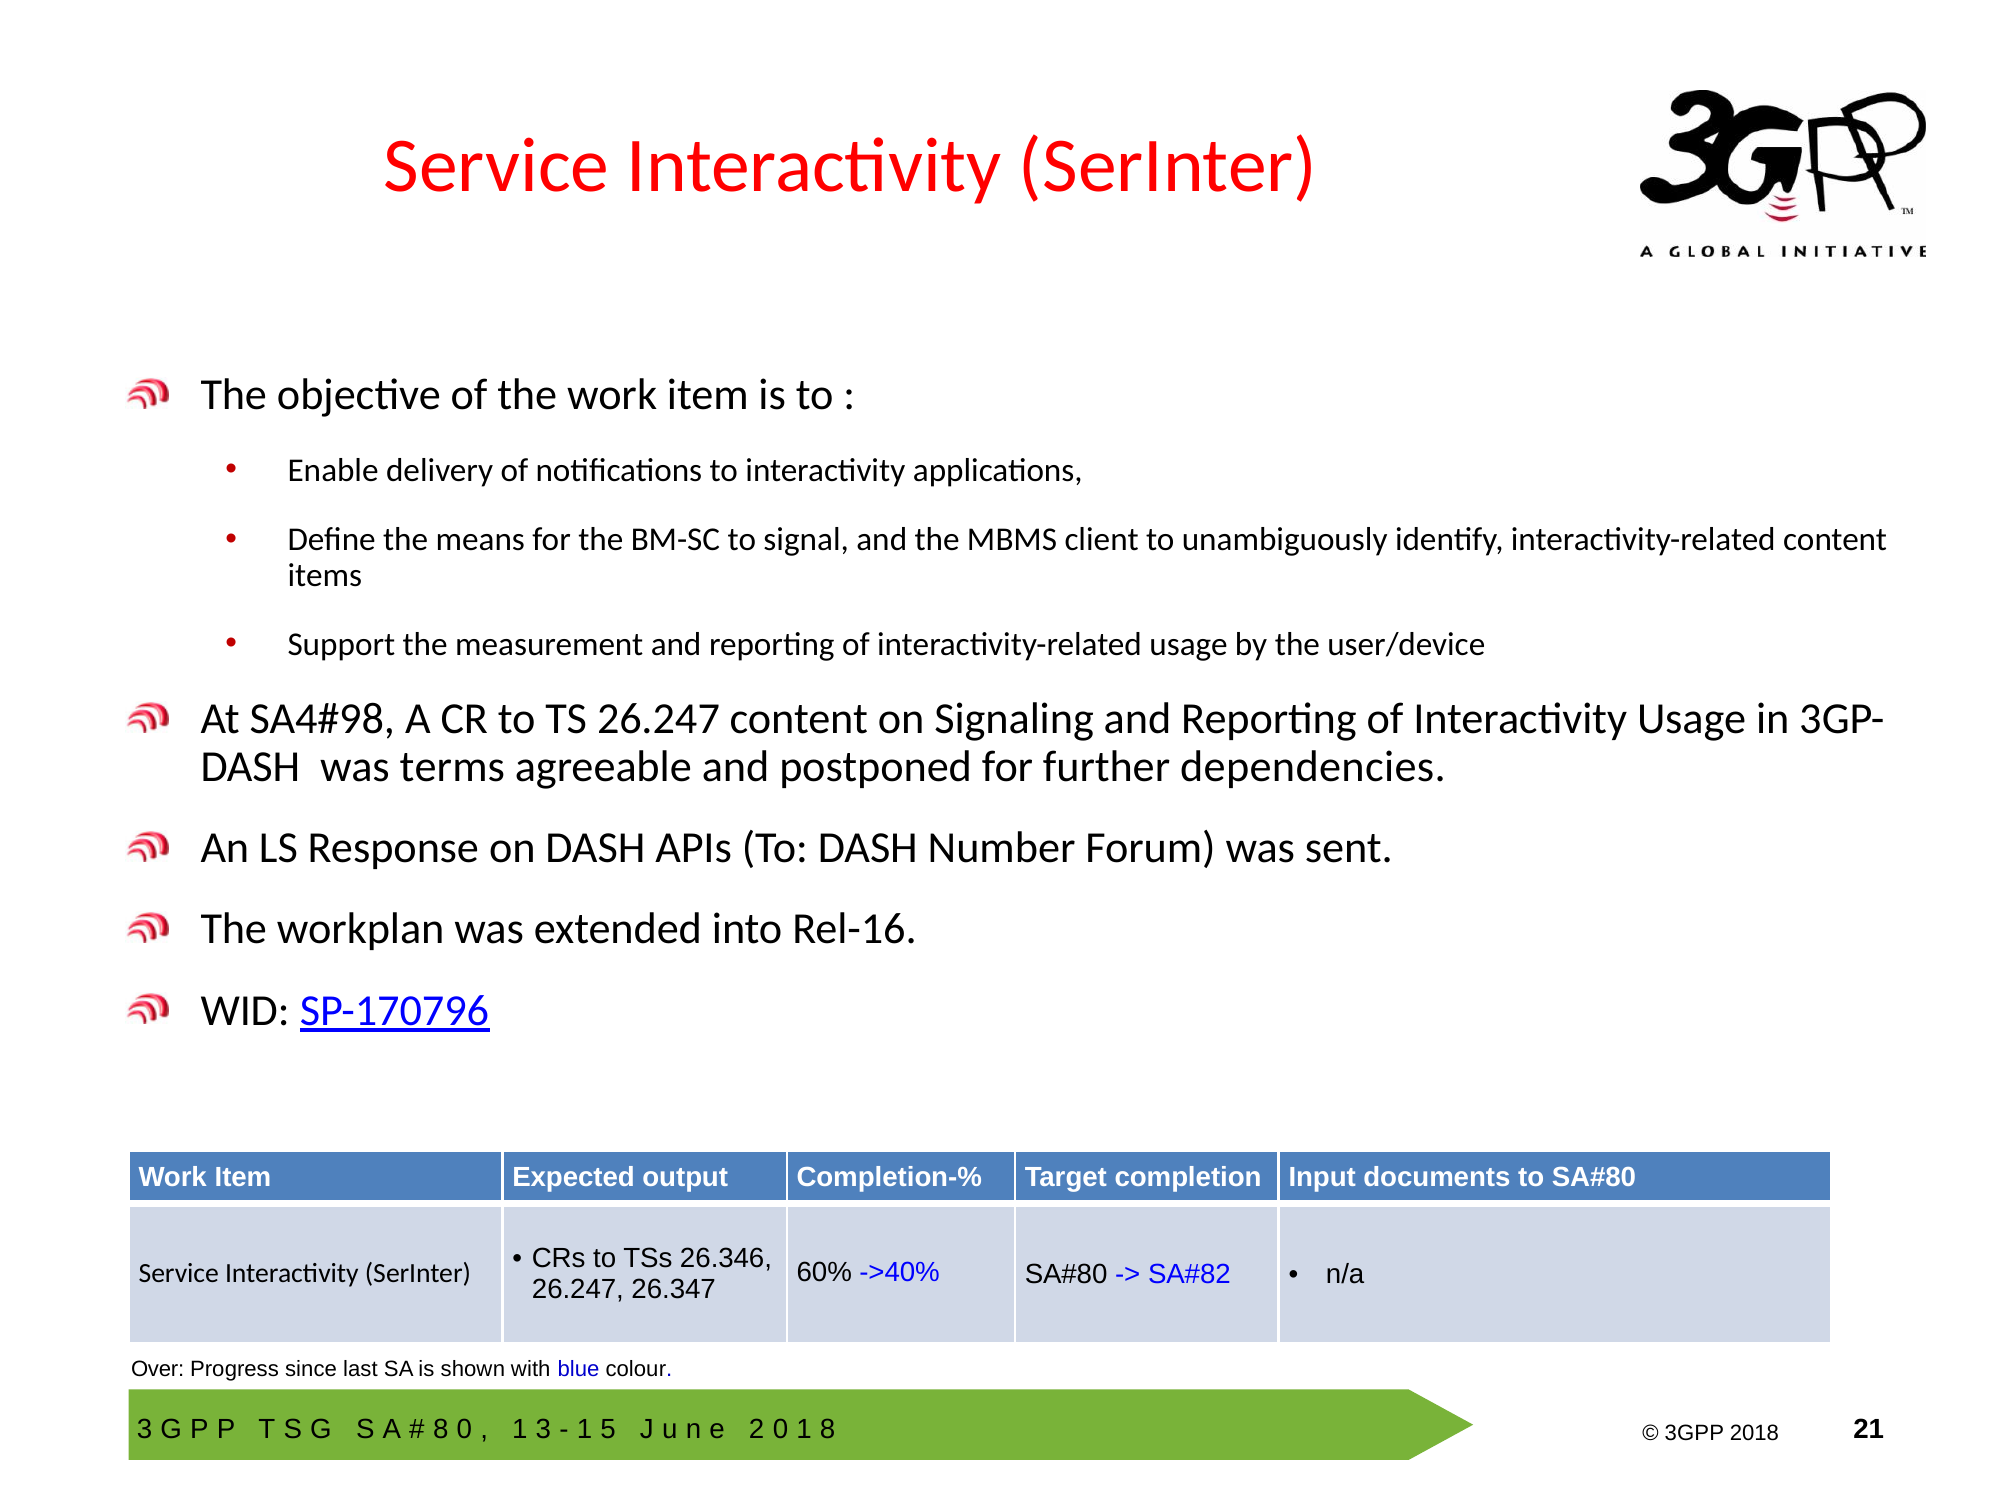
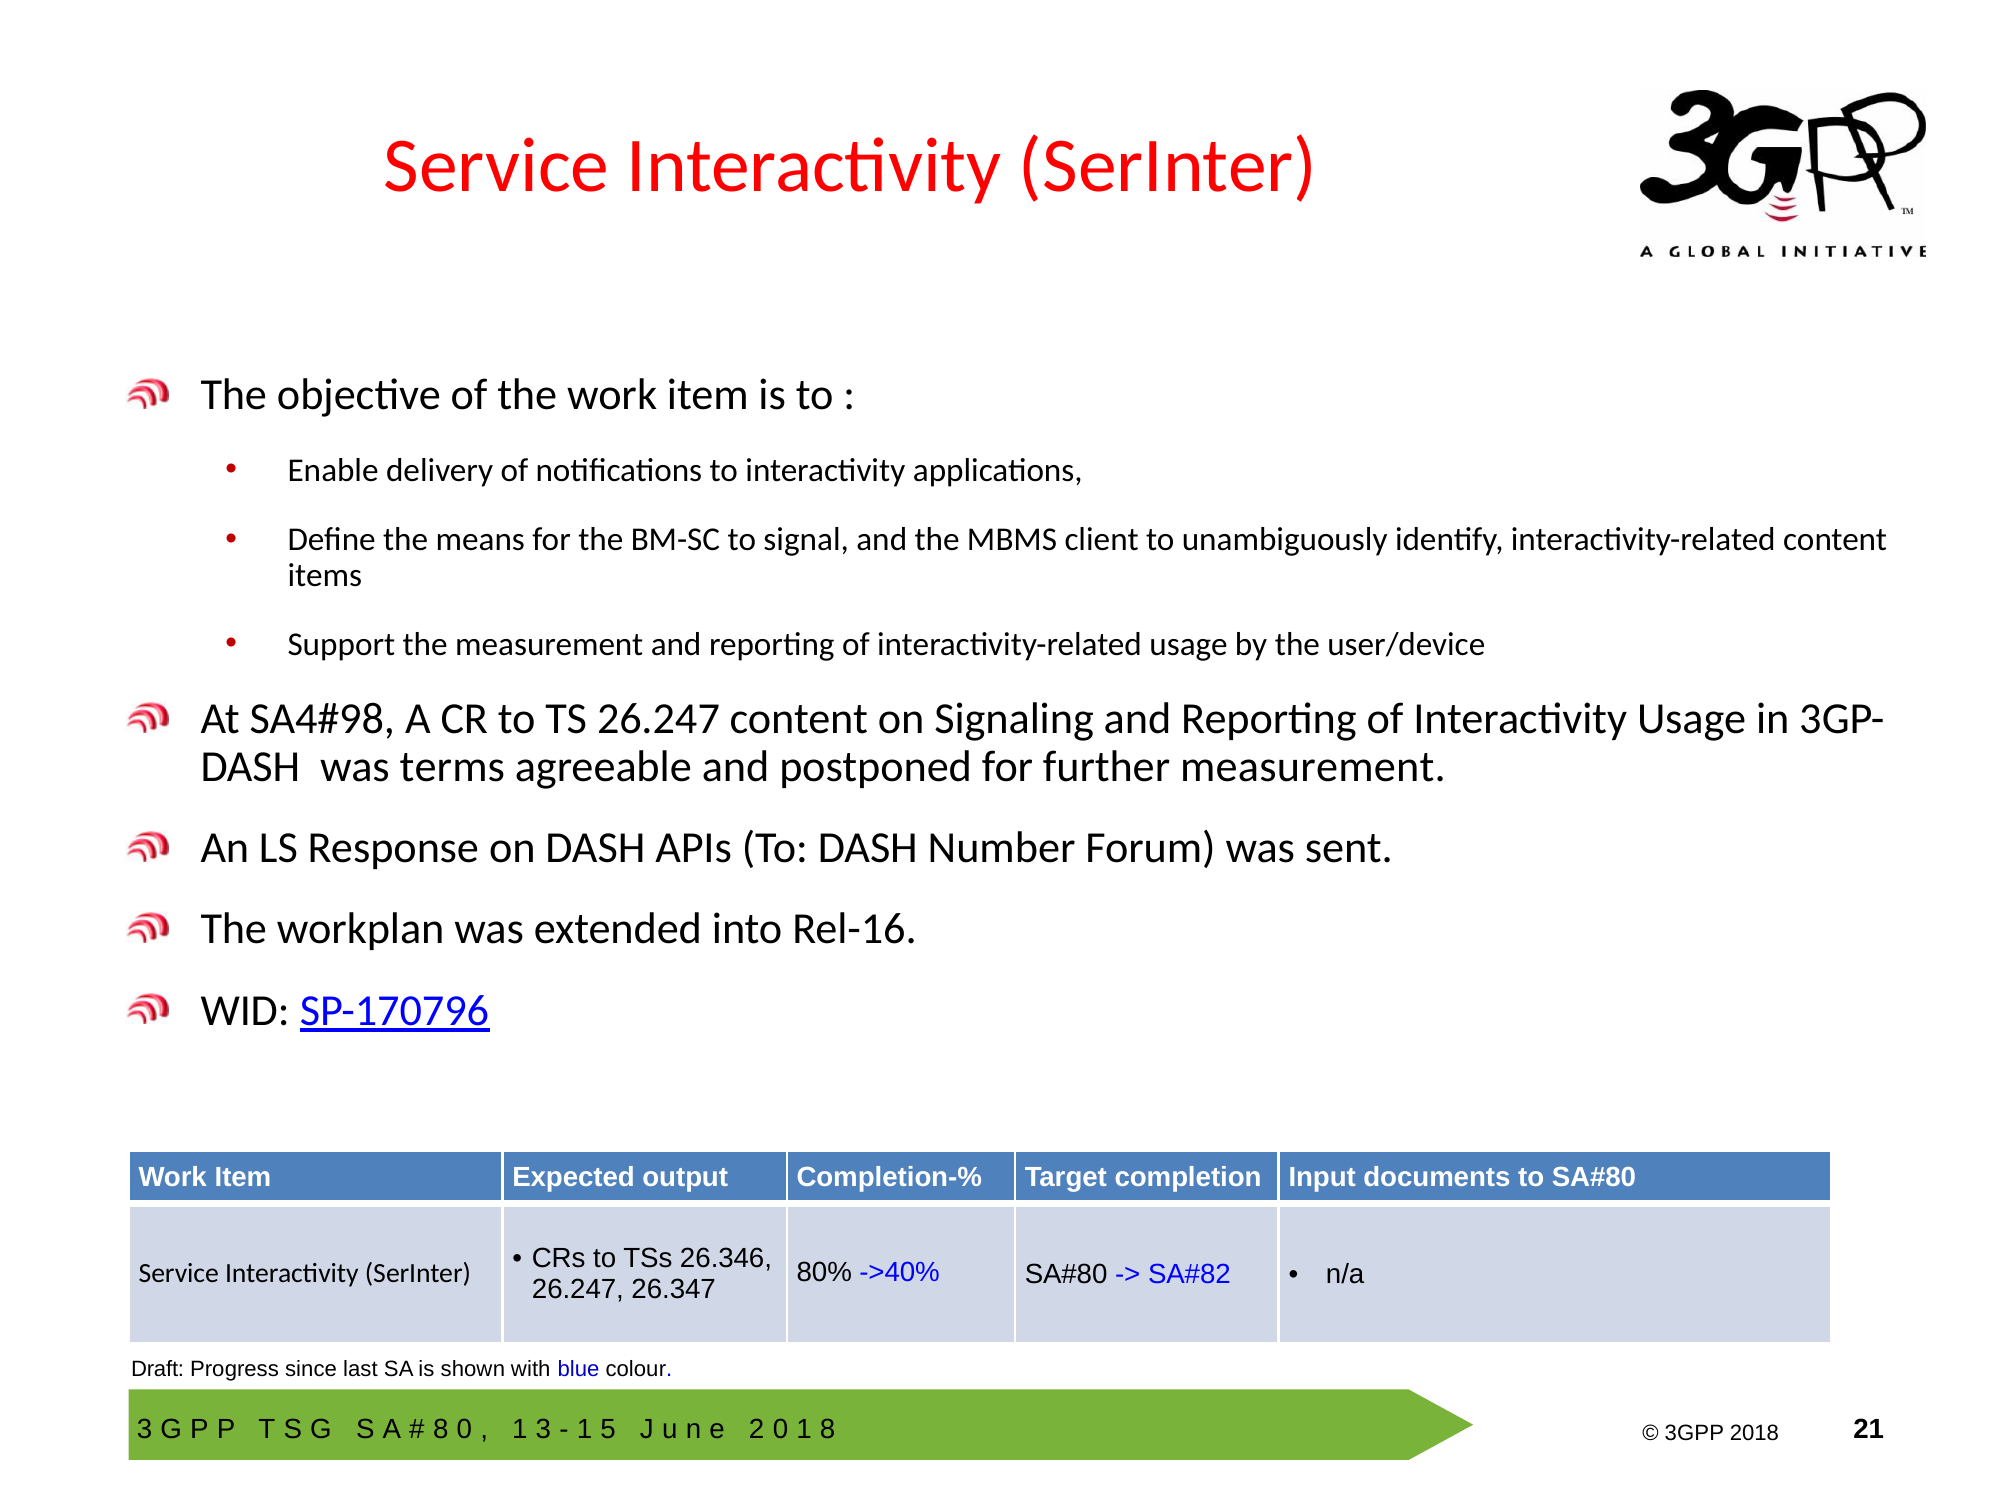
further dependencies: dependencies -> measurement (1313, 767)
60%: 60% -> 80% (824, 1273)
Over: Over -> Draft (158, 1369)
